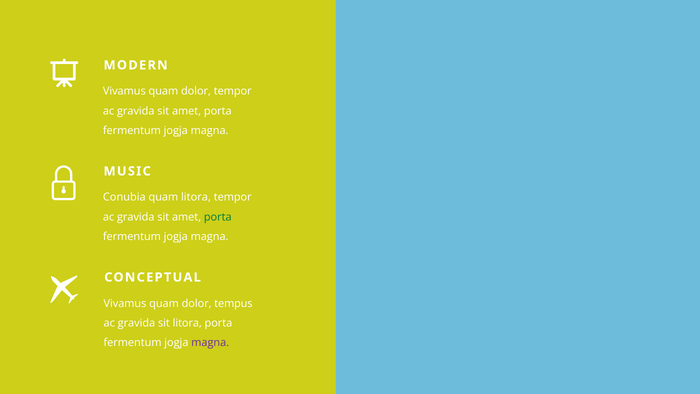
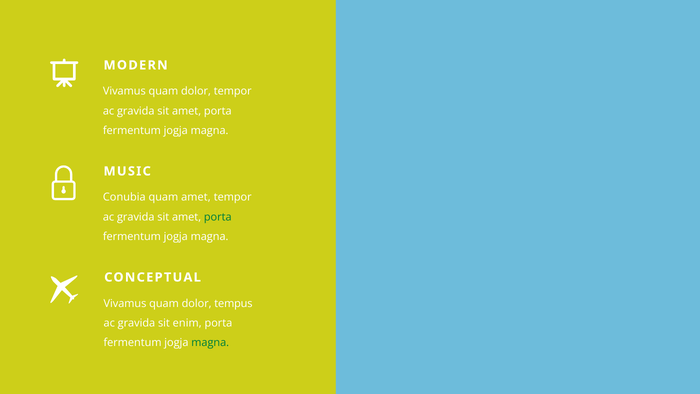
quam litora: litora -> amet (196, 197)
sit litora: litora -> enim (187, 323)
magna colour: purple -> green (210, 343)
